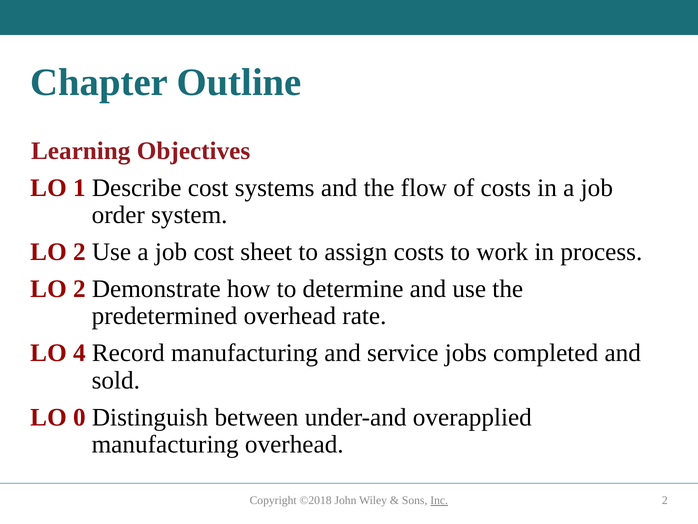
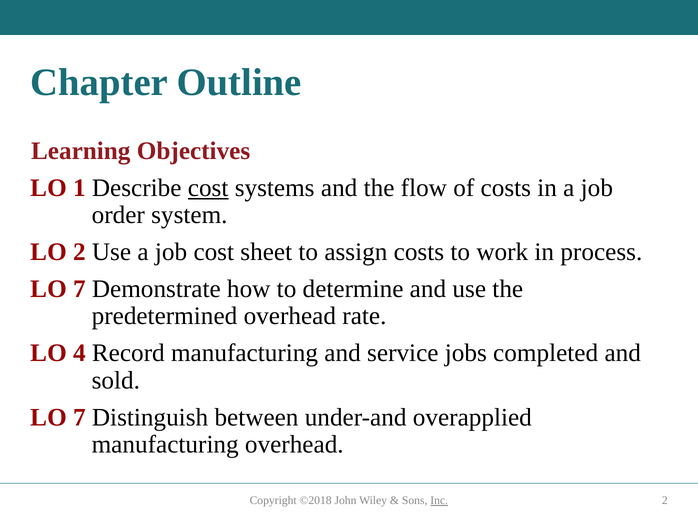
cost underline: none -> present (208, 188)
2: 2 -> 7 (79, 289)
0: 0 -> 7 (79, 417)
